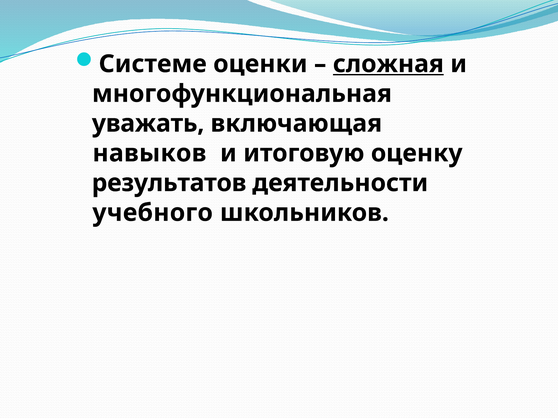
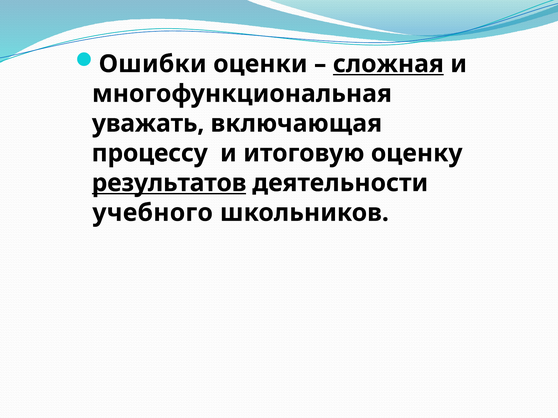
Системе: Системе -> Ошибки (153, 64)
навыков: навыков -> процессу (150, 153)
результатов underline: none -> present (169, 183)
